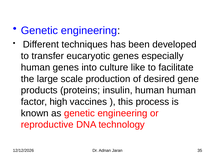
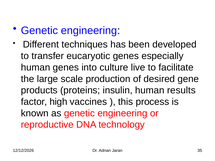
like: like -> live (138, 68)
human human: human -> results (181, 90)
